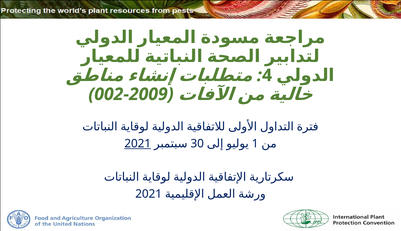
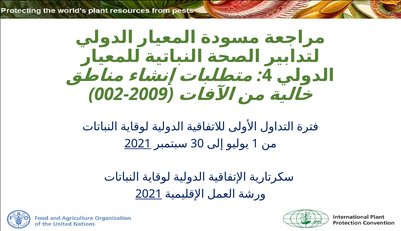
2021 underline: none -> present (149, 194)
